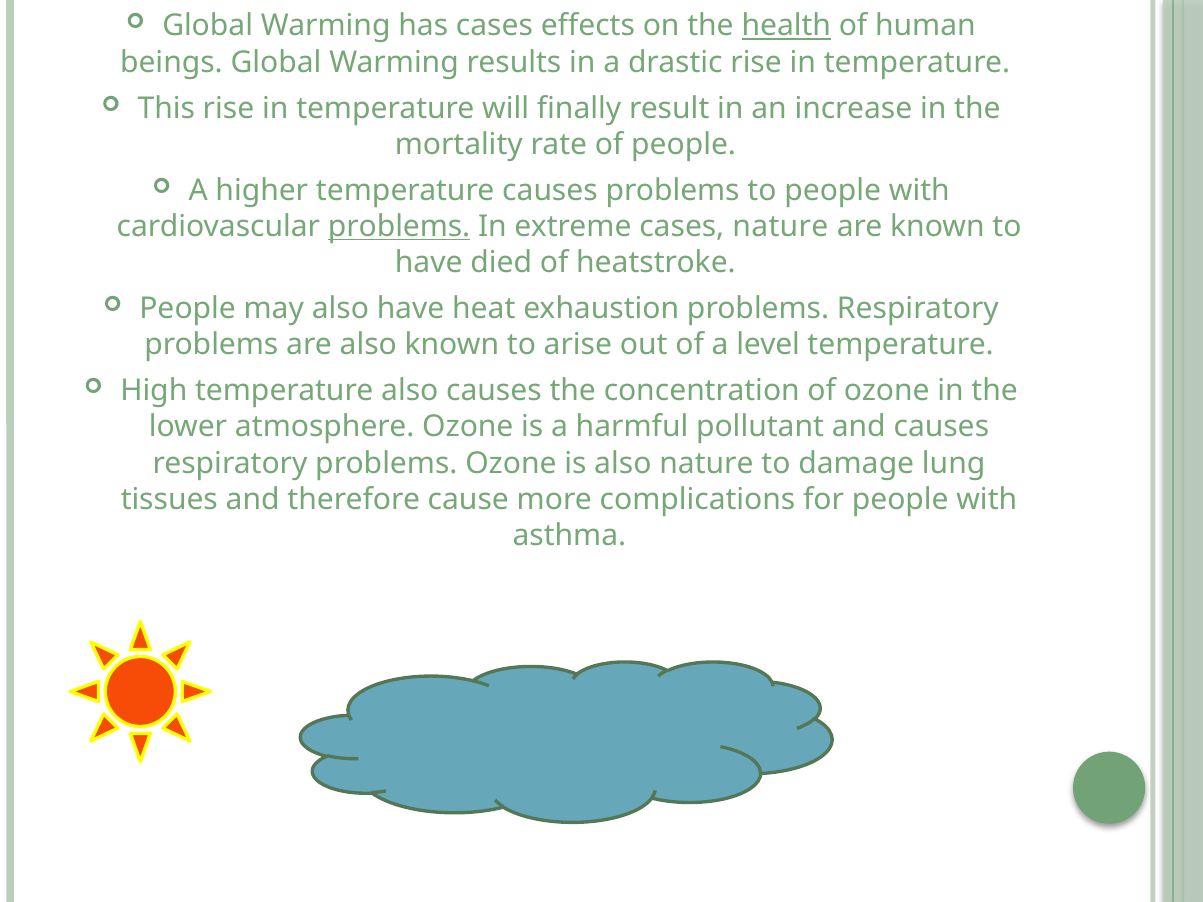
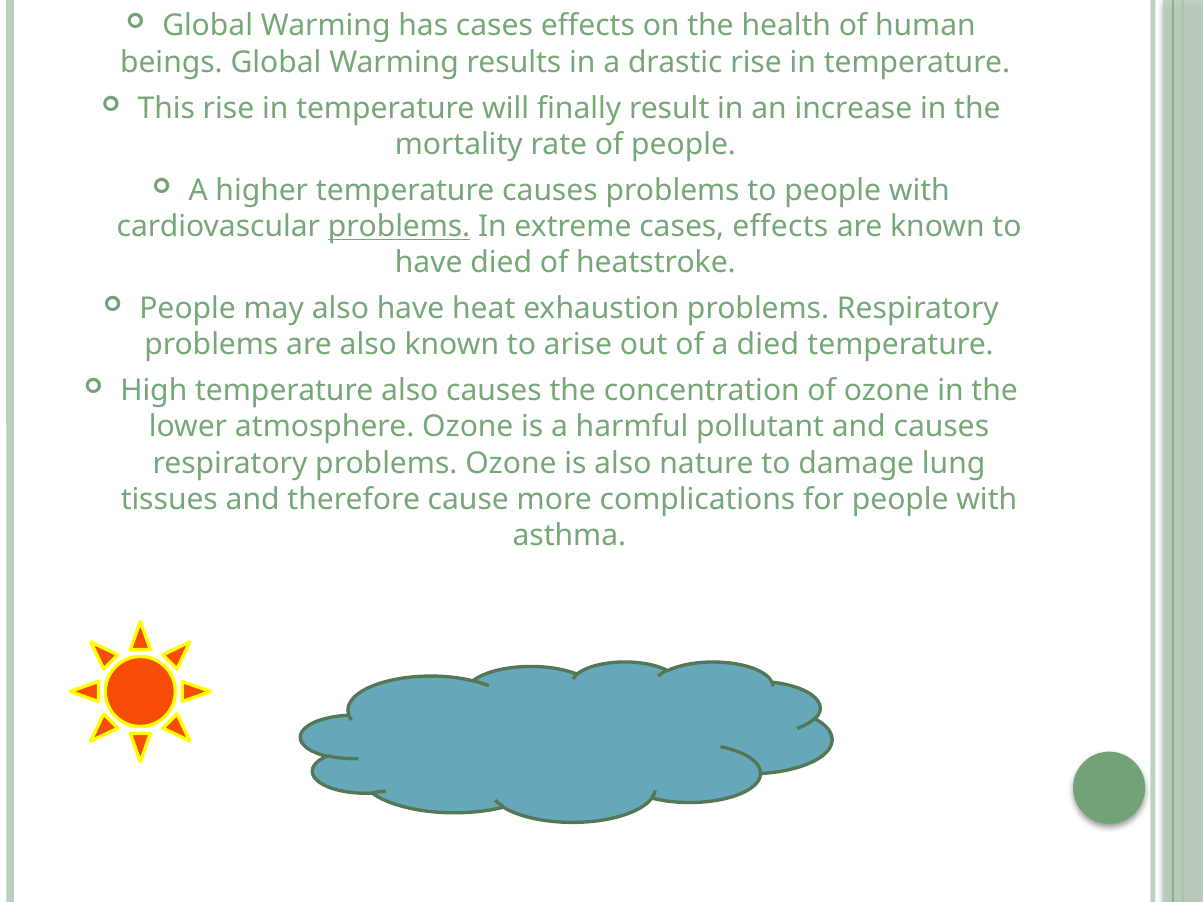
health underline: present -> none (786, 26)
extreme cases nature: nature -> effects (780, 227)
a level: level -> died (768, 345)
